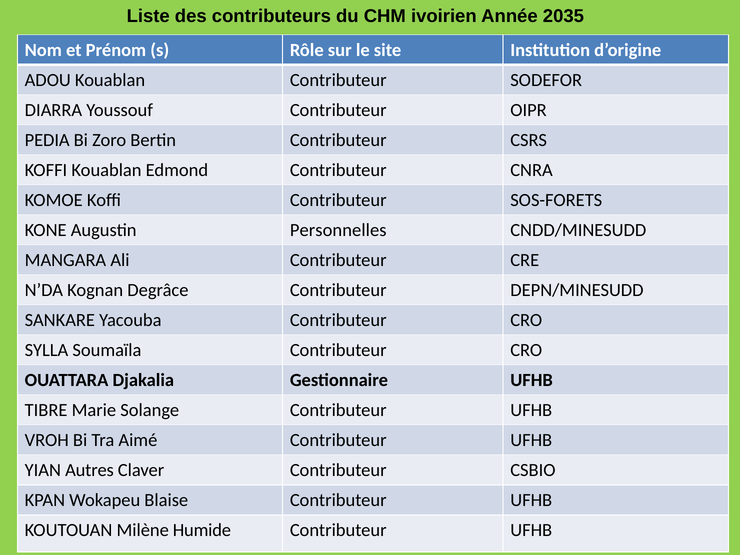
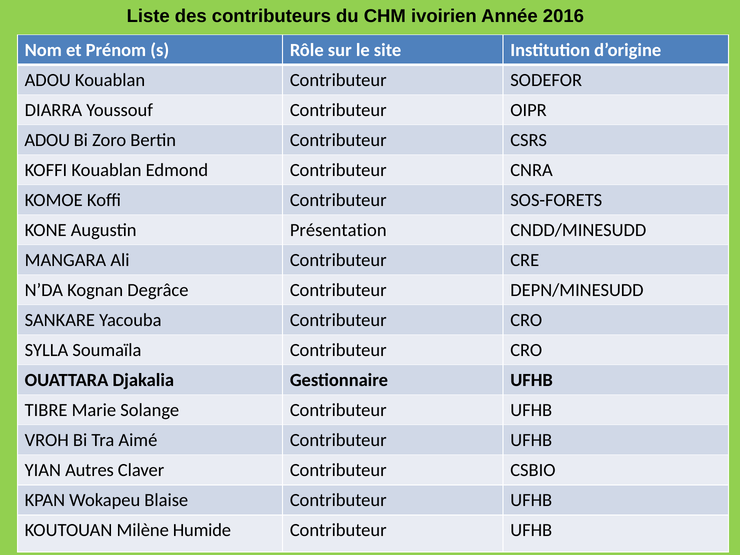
2035: 2035 -> 2016 (563, 16)
PEDIA: PEDIA -> ADOU (47, 140)
Personnelles: Personnelles -> Présentation (338, 230)
